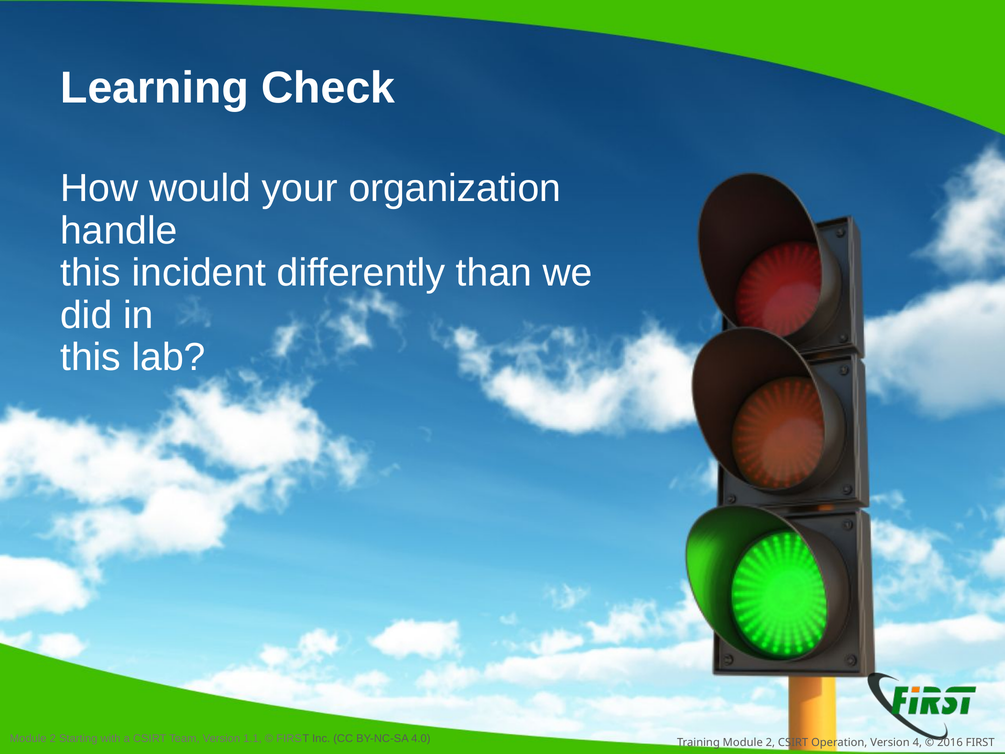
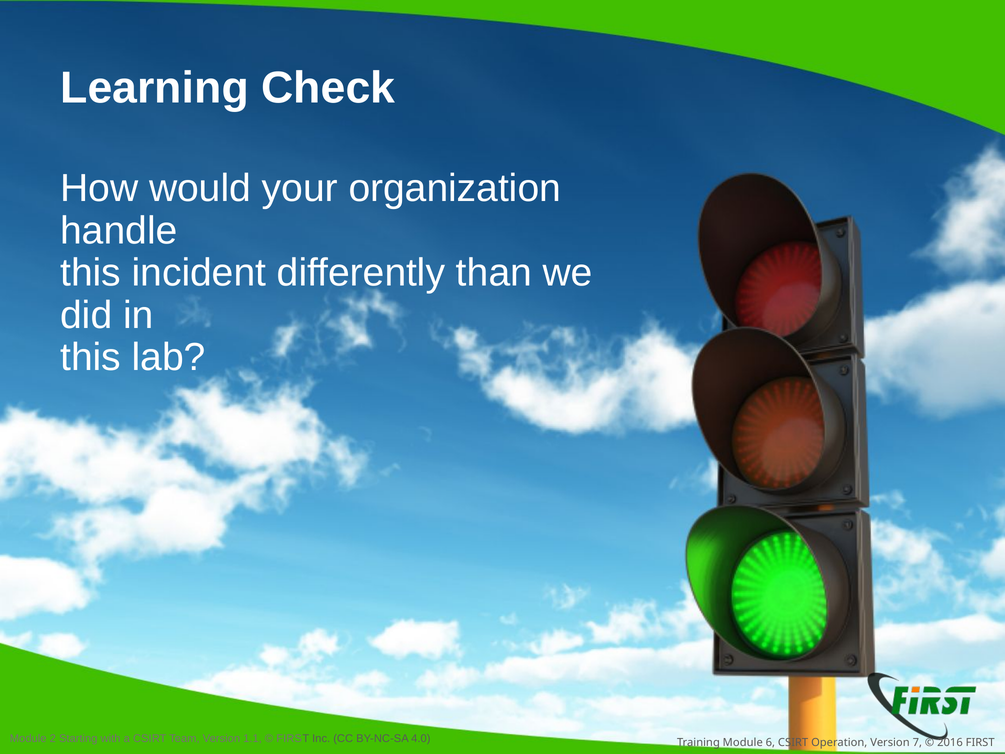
Training Module 2: 2 -> 6 (770, 742)
4: 4 -> 7 (917, 742)
